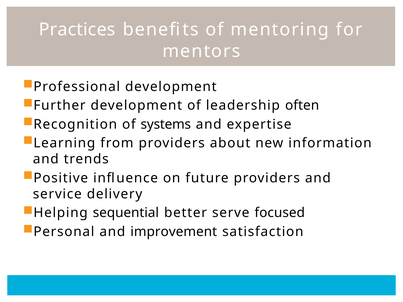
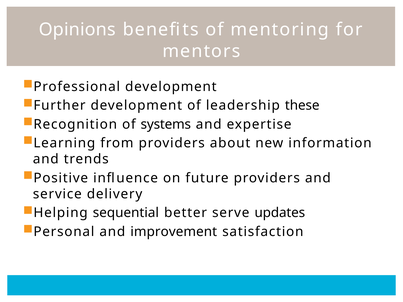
Practices: Practices -> Opinions (77, 30)
often: often -> these (302, 106)
focused: focused -> updates (280, 213)
